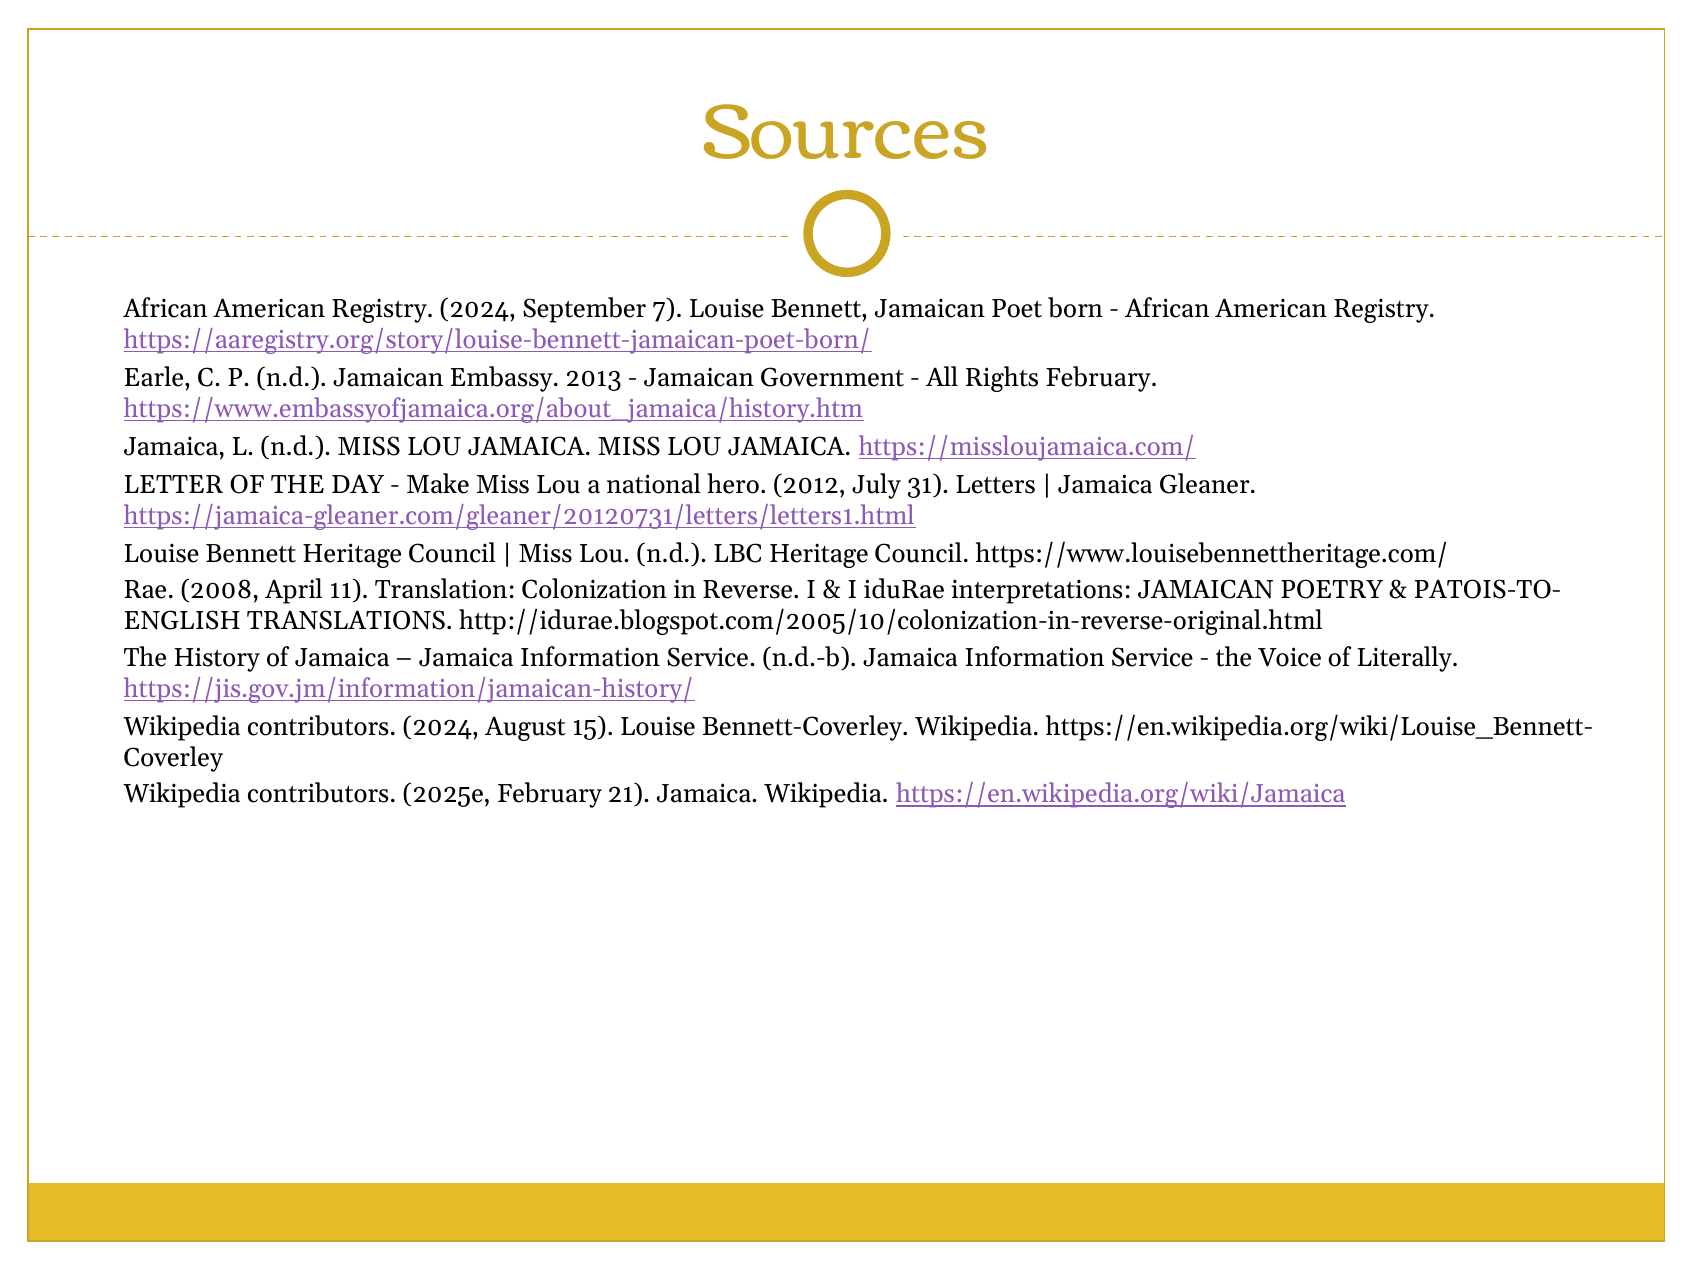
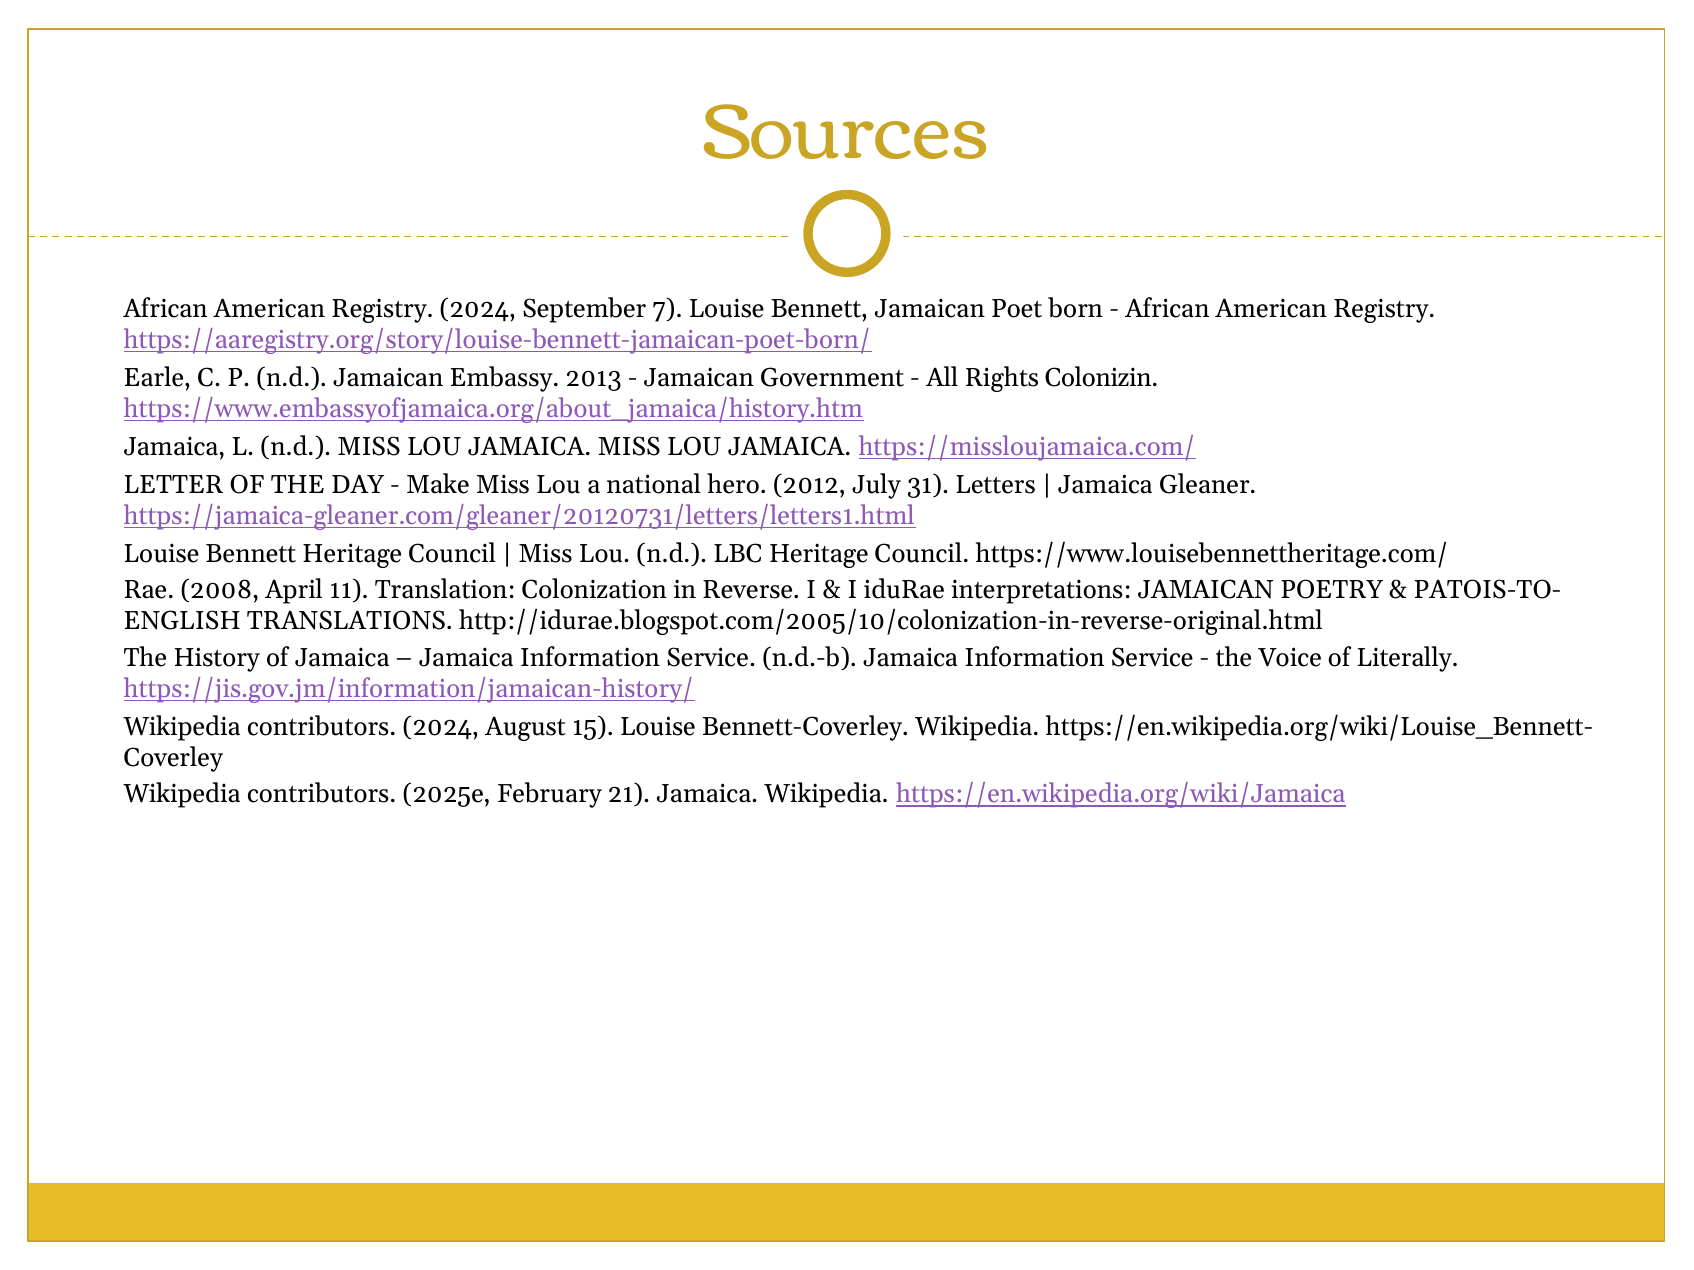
Rights February: February -> Colonizin (1102, 378)
